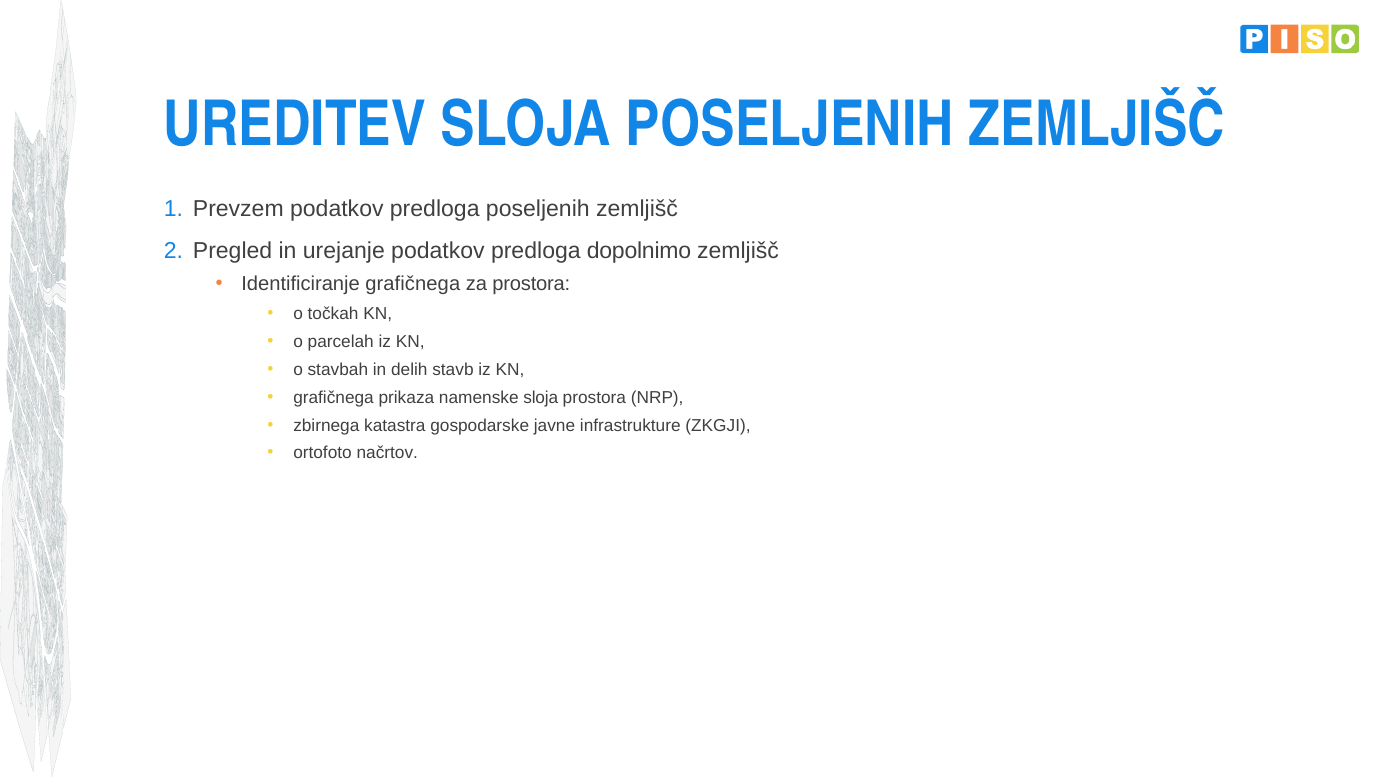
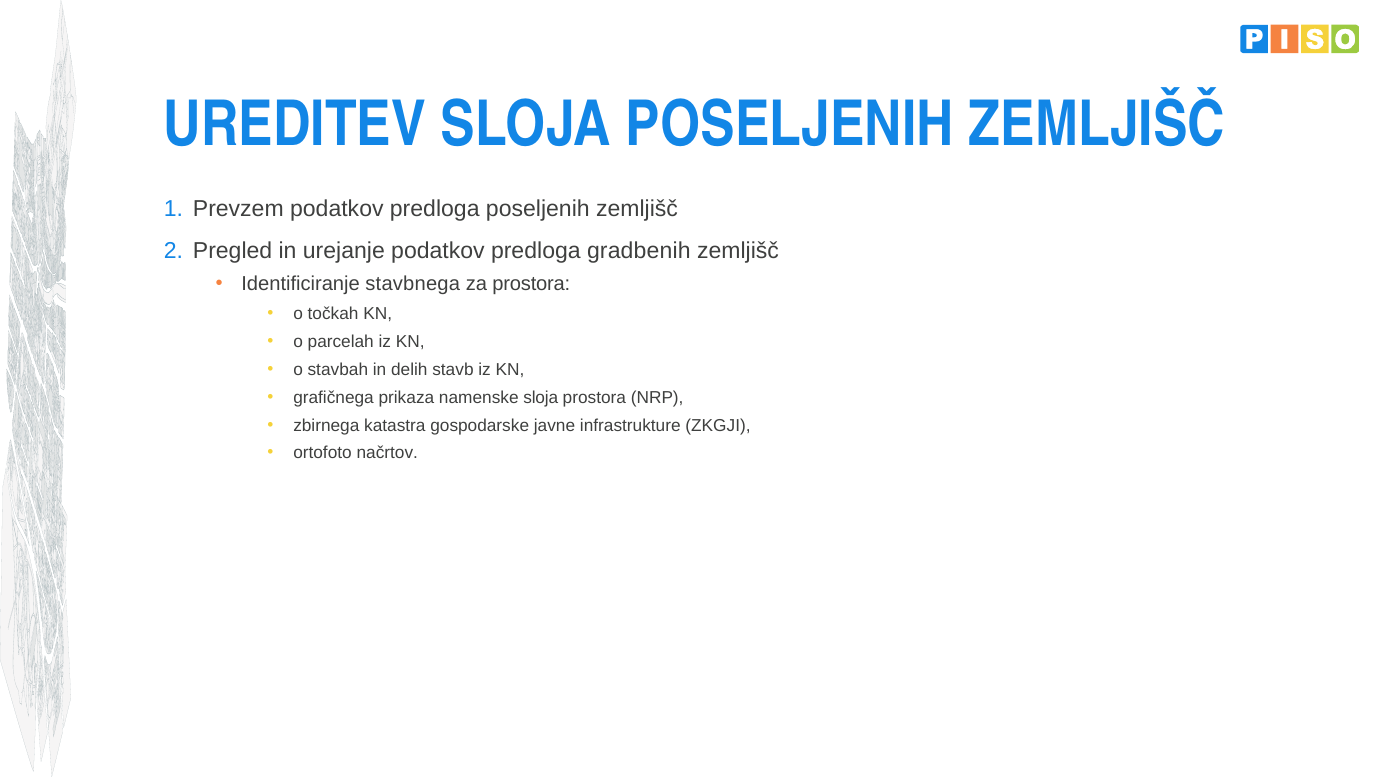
dopolnimo: dopolnimo -> gradbenih (639, 251)
Identificiranje grafičnega: grafičnega -> stavbnega (413, 284)
